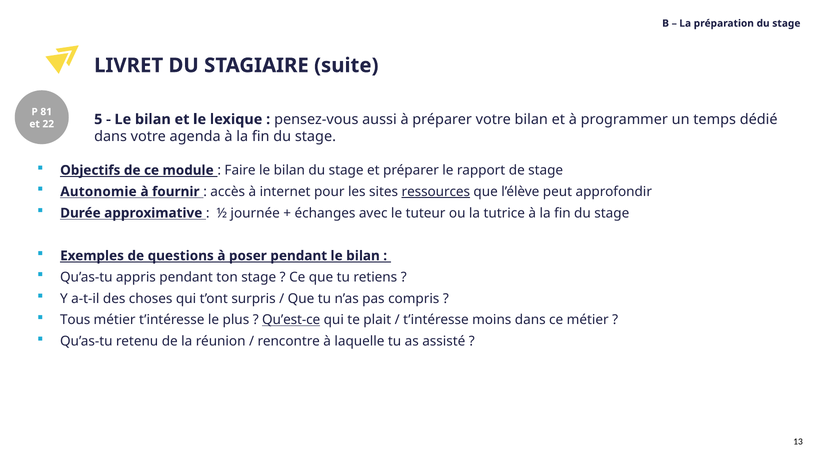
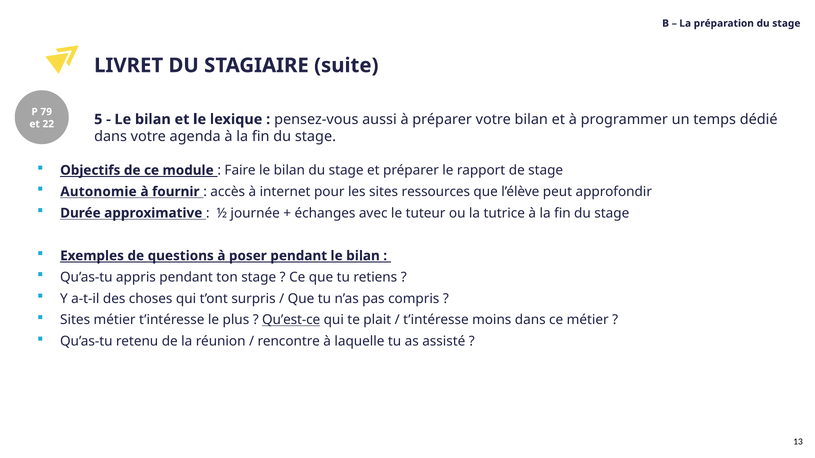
81: 81 -> 79 (46, 112)
ressources underline: present -> none (436, 192)
Tous: Tous -> Sites (75, 320)
